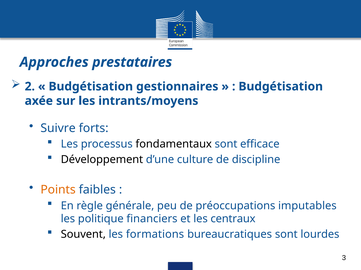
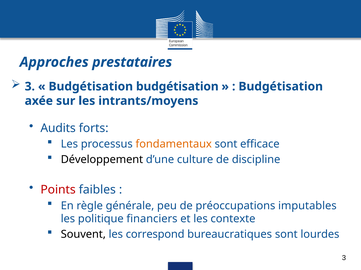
2: 2 -> 3 (30, 87)
Budgétisation gestionnaires: gestionnaires -> budgétisation (177, 87)
Suivre: Suivre -> Audits (58, 129)
fondamentaux colour: black -> orange (174, 144)
Points colour: orange -> red (58, 190)
centraux: centraux -> contexte (233, 219)
formations: formations -> correspond (155, 235)
